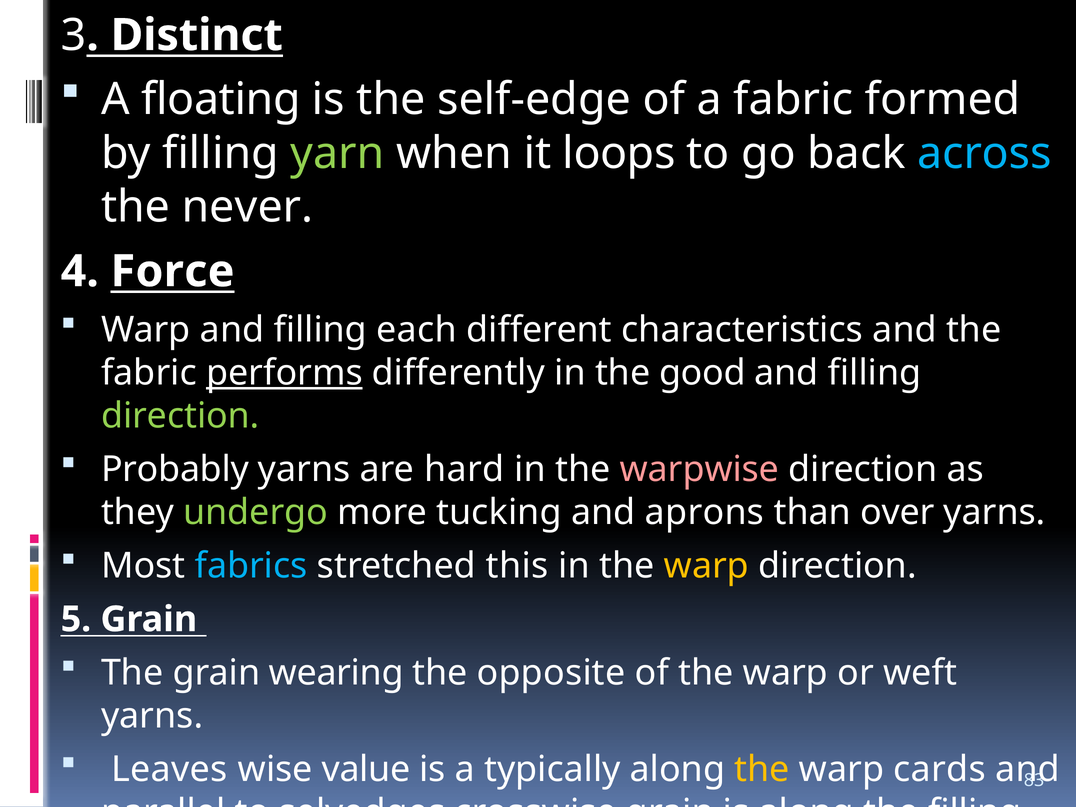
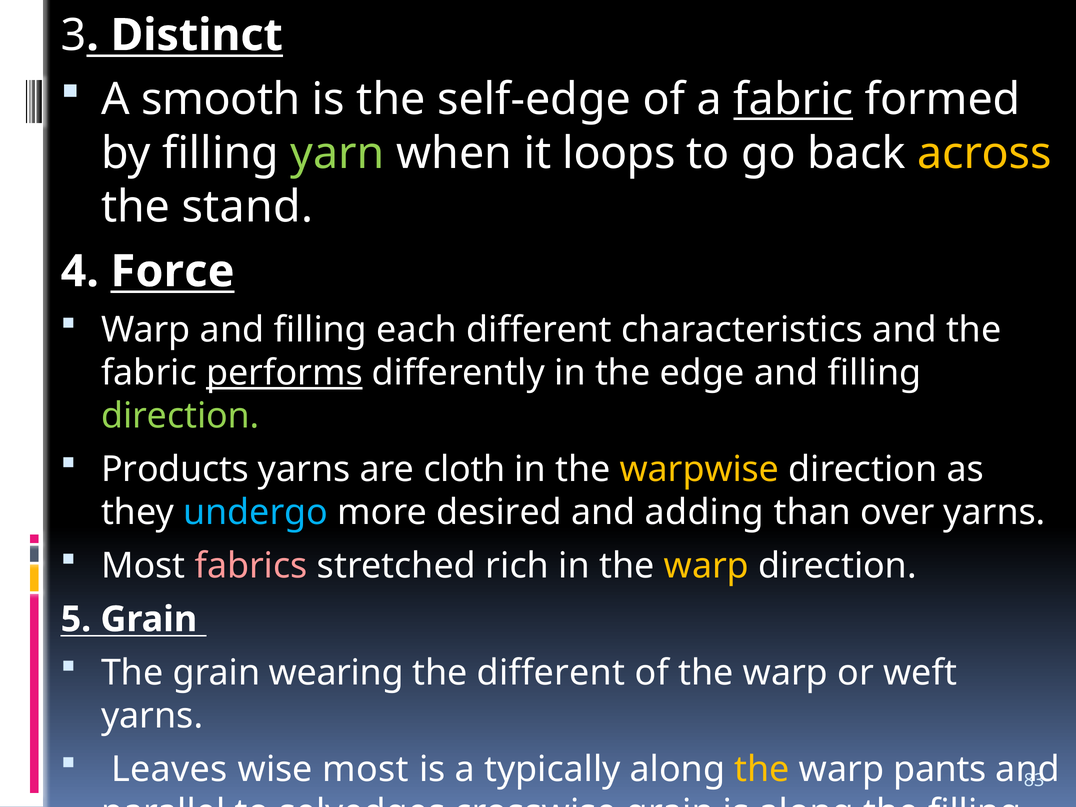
floating: floating -> smooth (221, 100)
fabric underline: none -> present (793, 100)
across colour: light blue -> yellow (984, 153)
never: never -> stand (247, 207)
good: good -> edge (702, 373)
Probably: Probably -> Products (175, 469)
hard: hard -> cloth (465, 469)
warpwise colour: pink -> yellow (700, 469)
undergo colour: light green -> light blue (256, 512)
tucking: tucking -> desired (499, 512)
aprons: aprons -> adding (704, 512)
fabrics colour: light blue -> pink (251, 566)
this: this -> rich (517, 566)
the opposite: opposite -> different (551, 673)
wise value: value -> most (366, 769)
cards: cards -> pants (940, 769)
